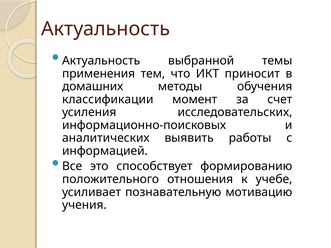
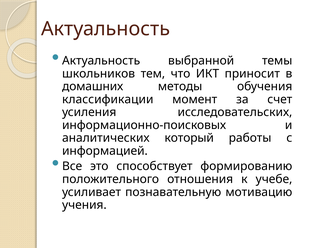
применения: применения -> школьников (99, 74)
выявить: выявить -> который (189, 138)
